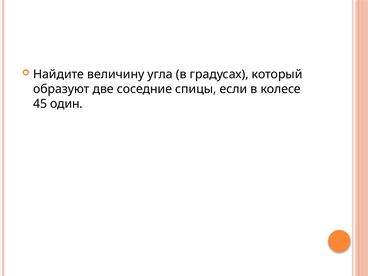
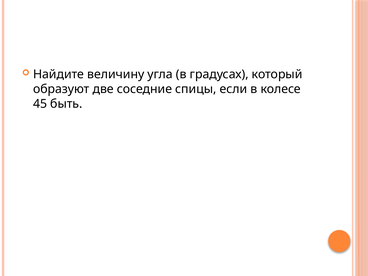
один: один -> быть (66, 104)
